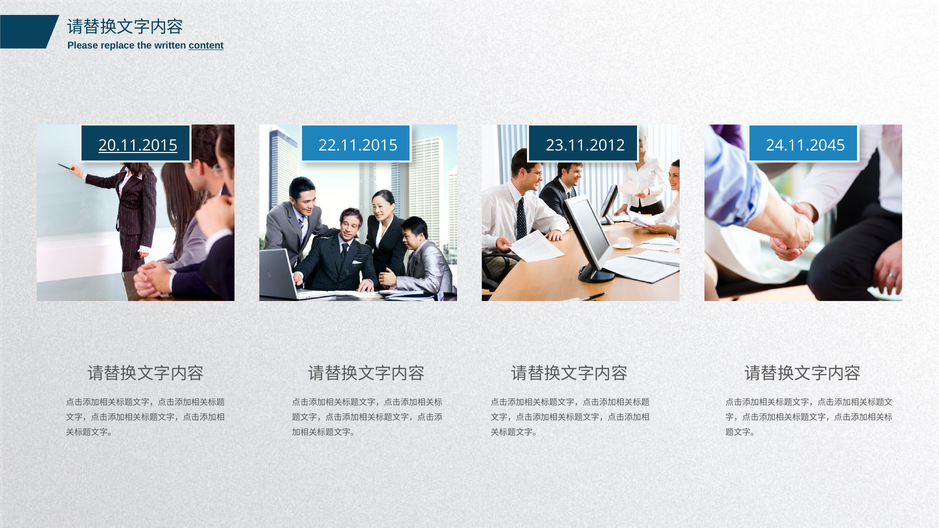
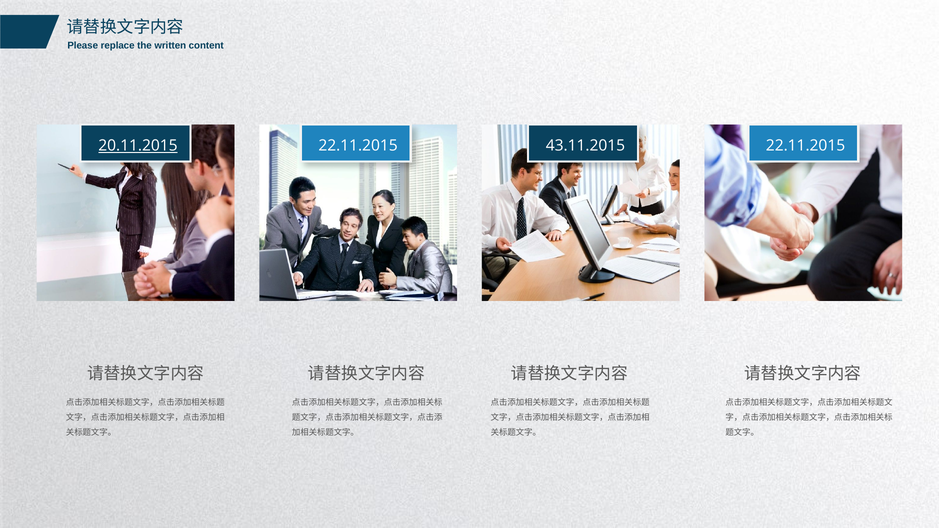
content underline: present -> none (206, 46)
23.11.2012: 23.11.2012 -> 43.11.2015 (585, 146)
24.11.2045: 24.11.2045 -> 22.11.2015 (806, 146)
